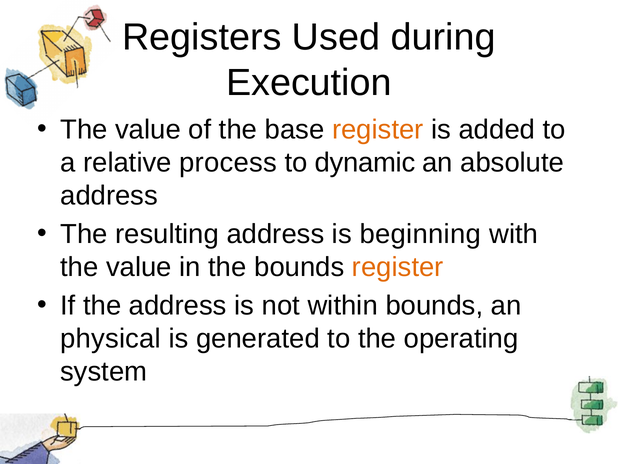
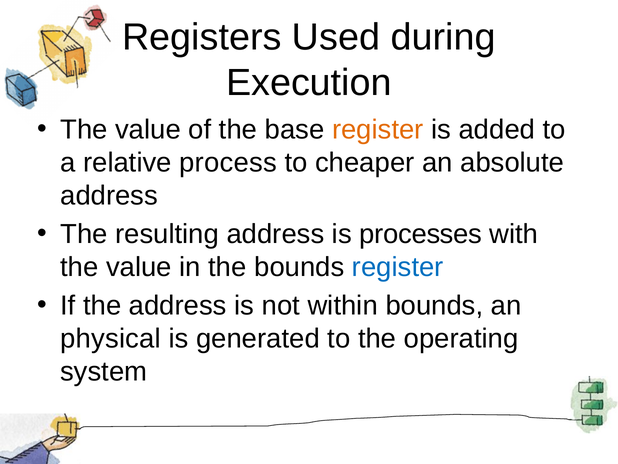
dynamic: dynamic -> cheaper (365, 163)
beginning: beginning -> processes (421, 234)
register colour: orange -> blue (398, 267)
